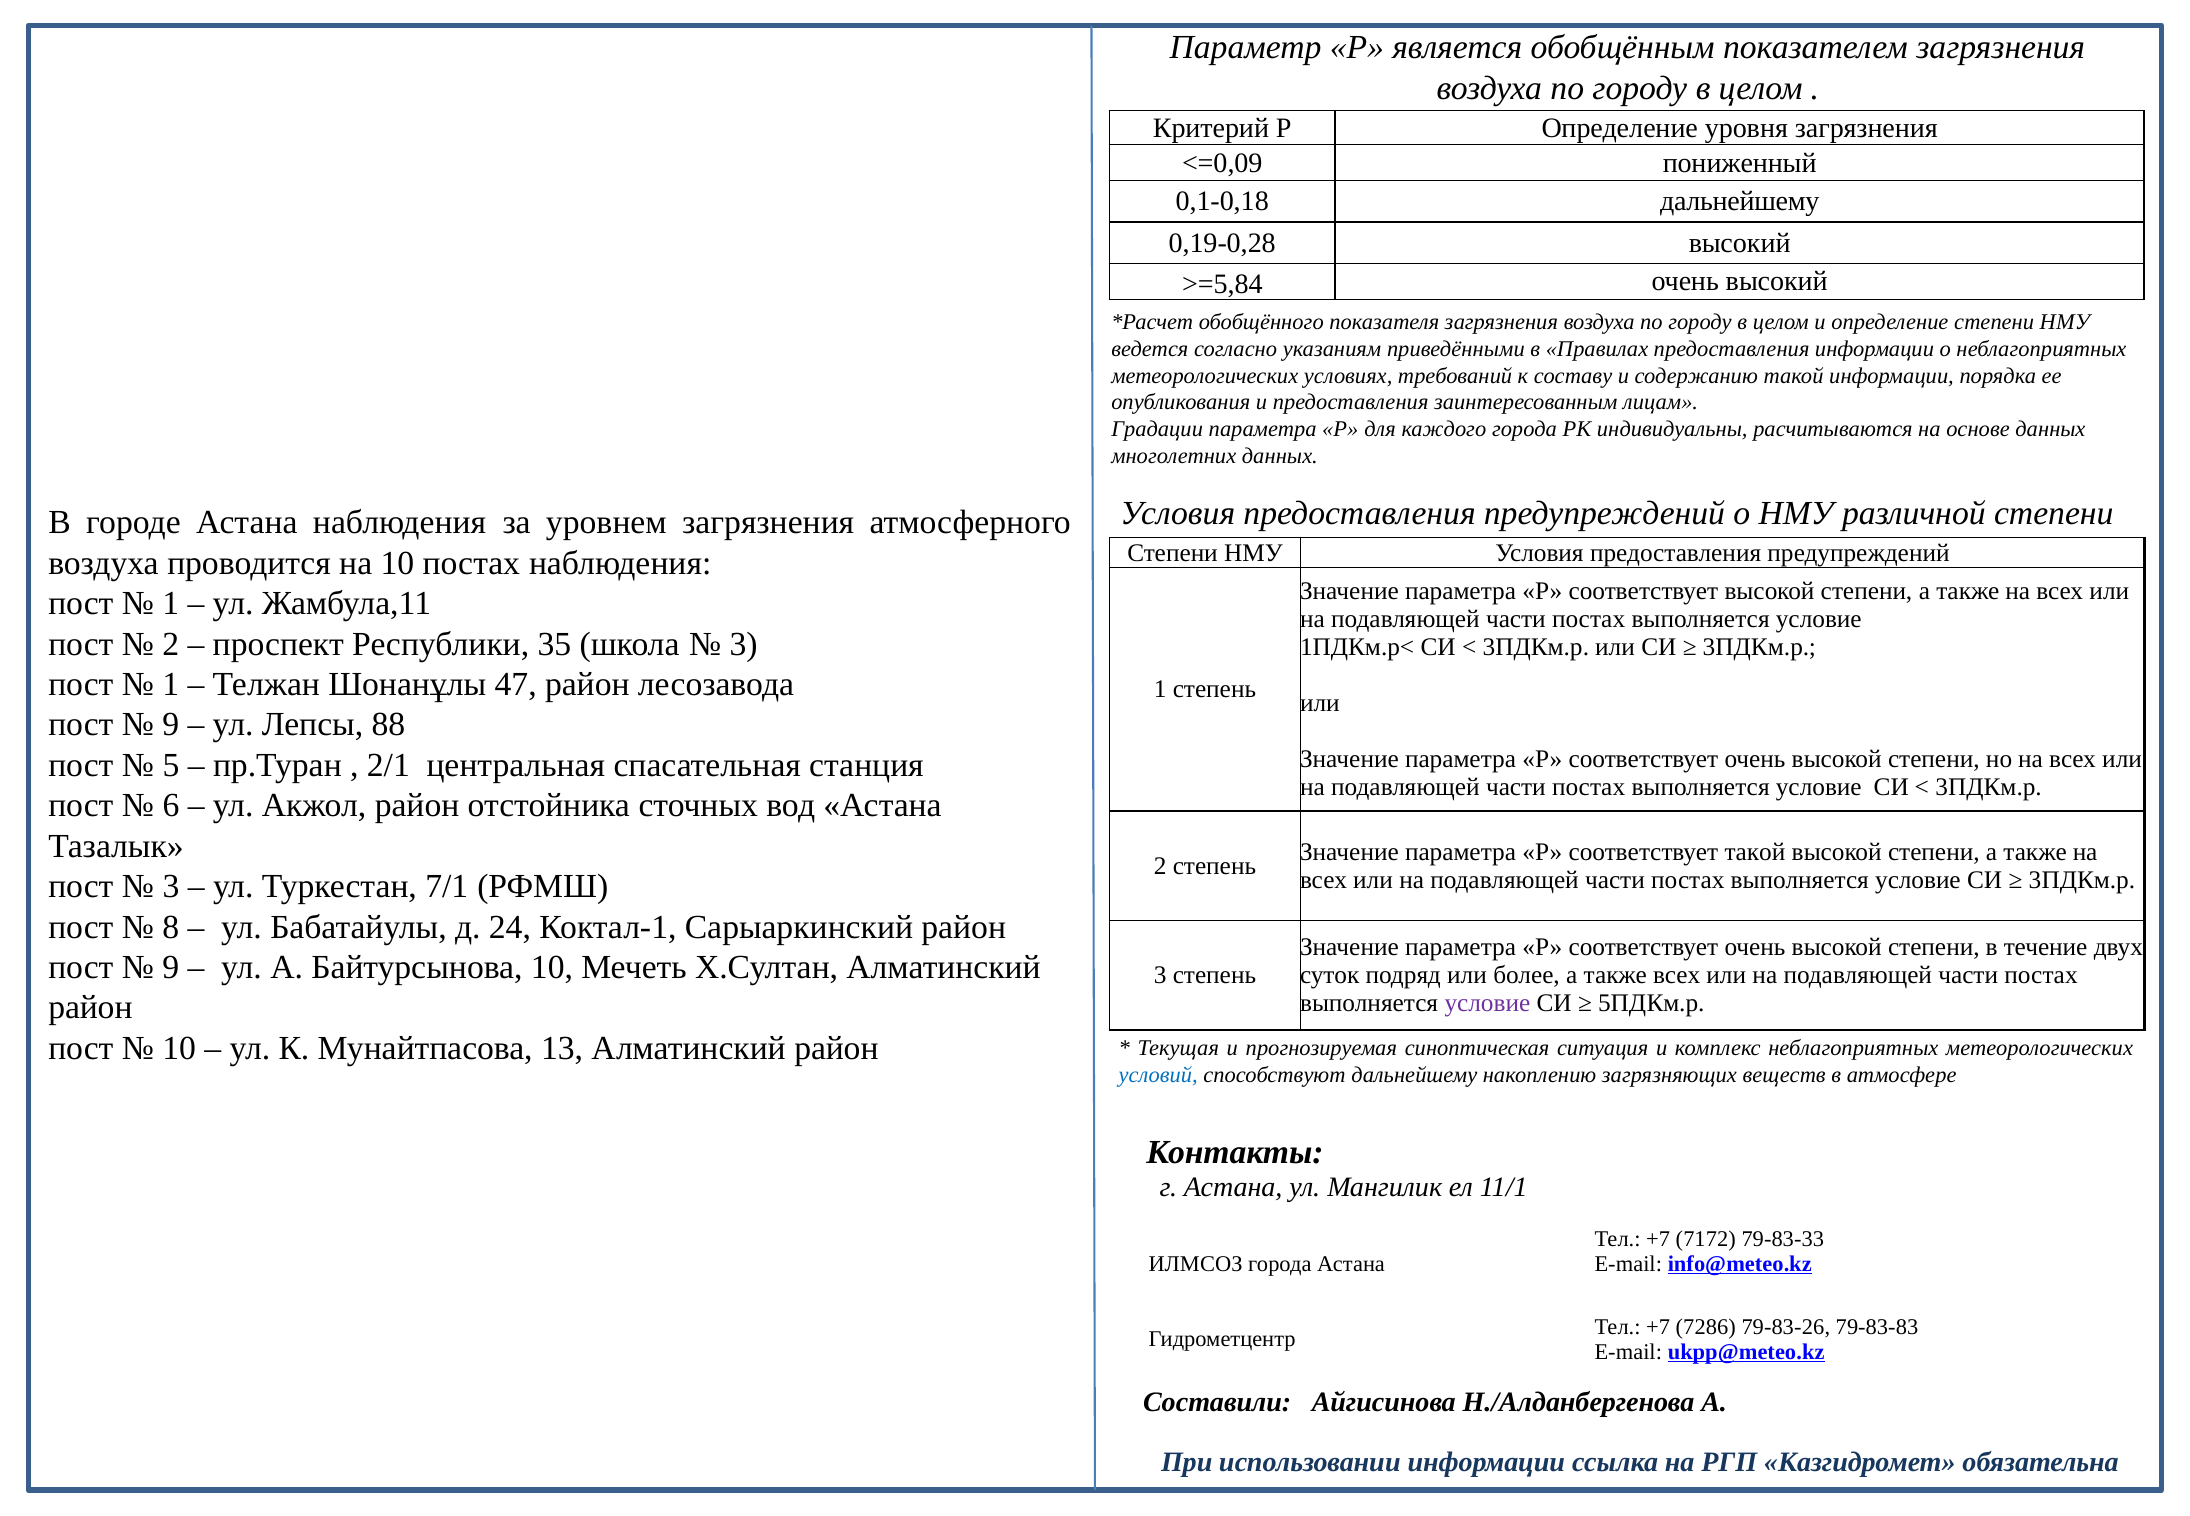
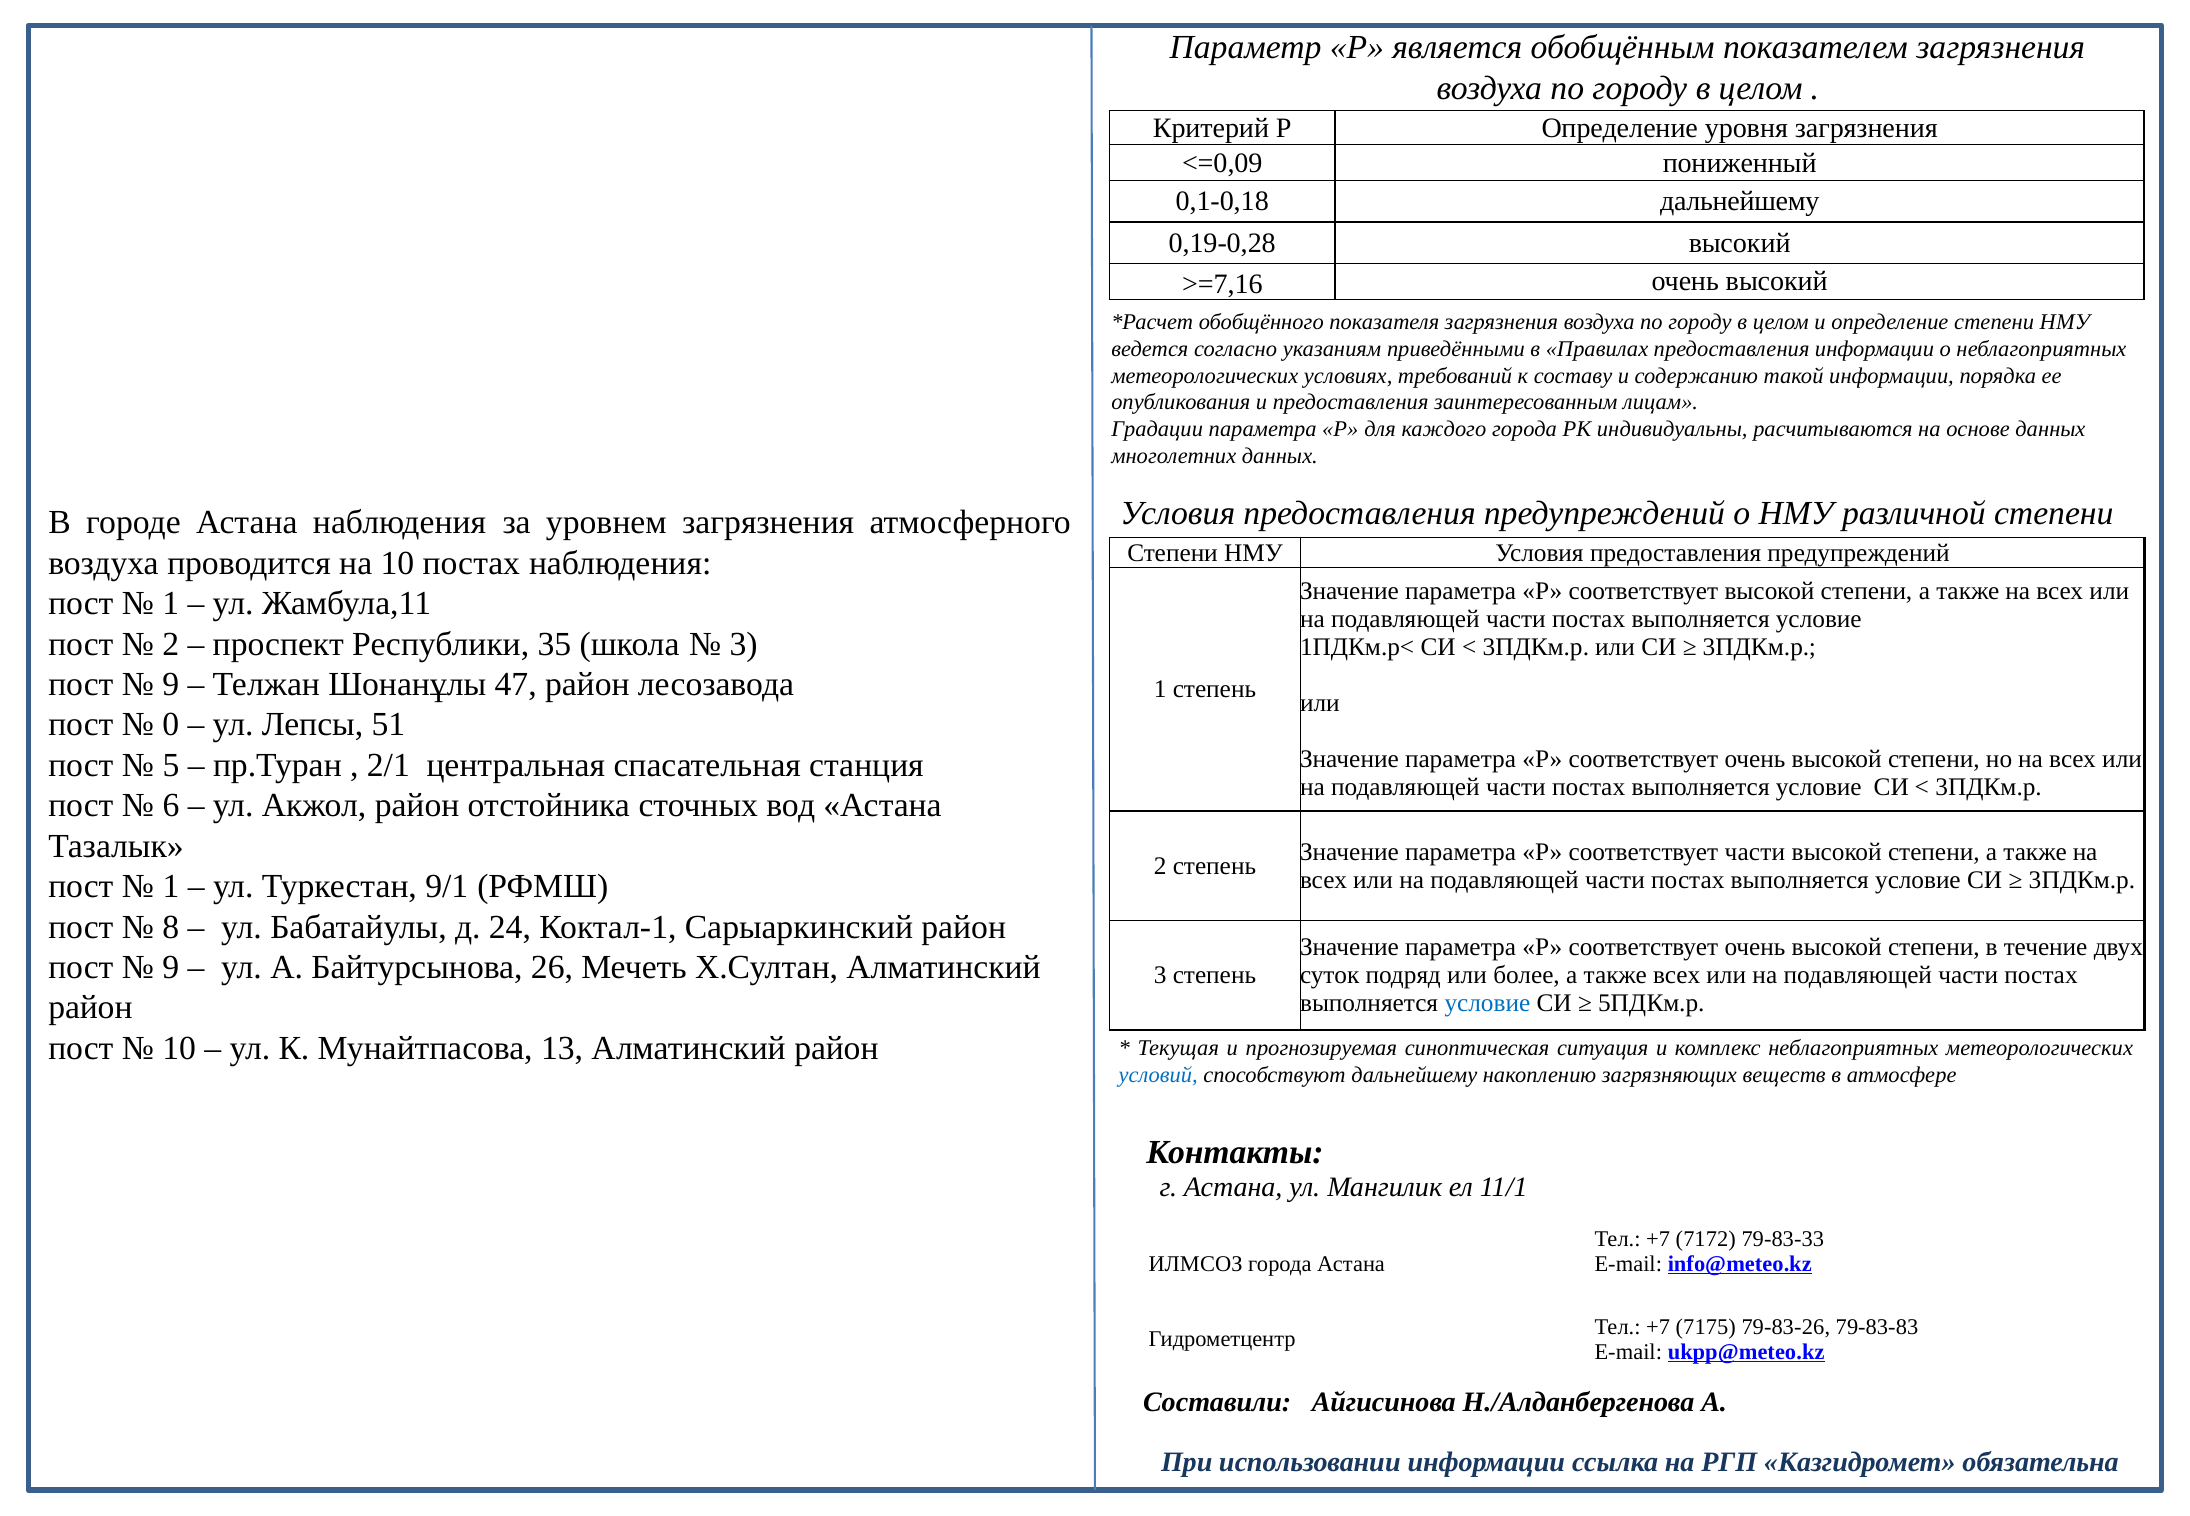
>=5,84: >=5,84 -> >=7,16 (1222, 284)
1: 1 -> 9 (171, 684)
9: 9 -> 0 (171, 725)
88: 88 -> 51 (388, 725)
соответствует такой: такой -> части (1755, 852)
3: 3 -> 1 (171, 887)
7/1: 7/1 -> 9/1 (447, 887)
Байтурсынова 10: 10 -> 26 (552, 967)
условие colour: purple -> blue (1487, 1004)
7286: 7286 -> 7175 (1706, 1327)
